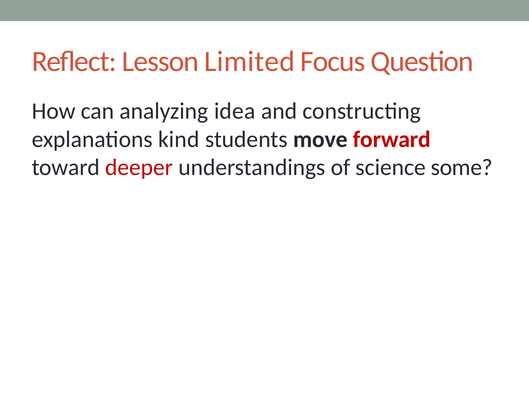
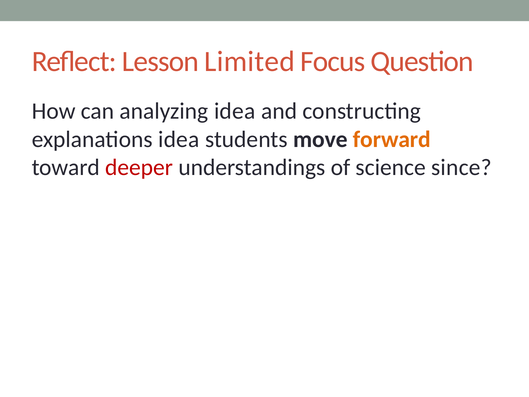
explanations kind: kind -> idea (179, 139)
forward colour: red -> orange (392, 139)
some: some -> since (461, 167)
